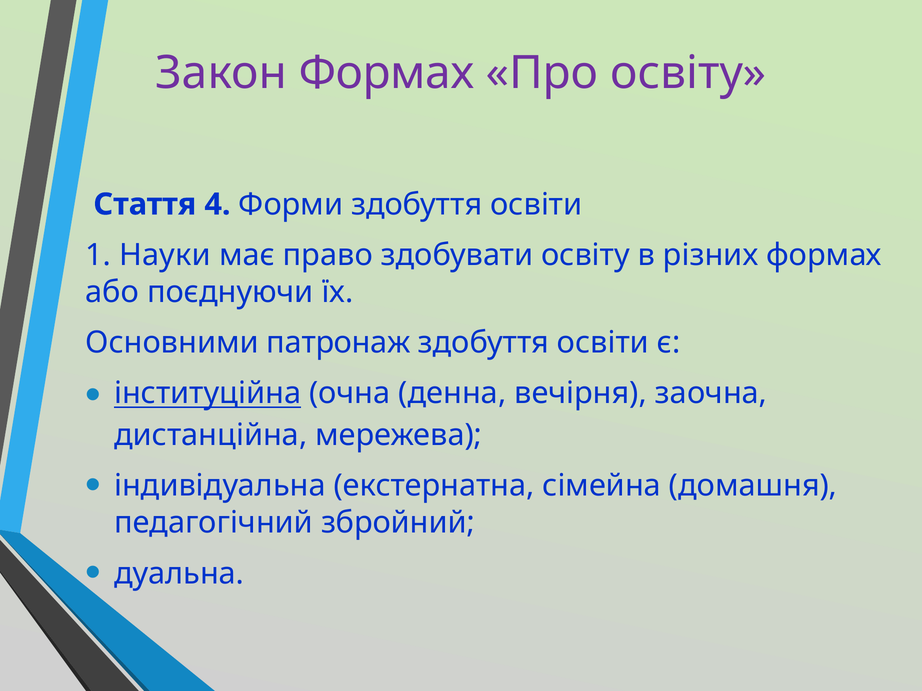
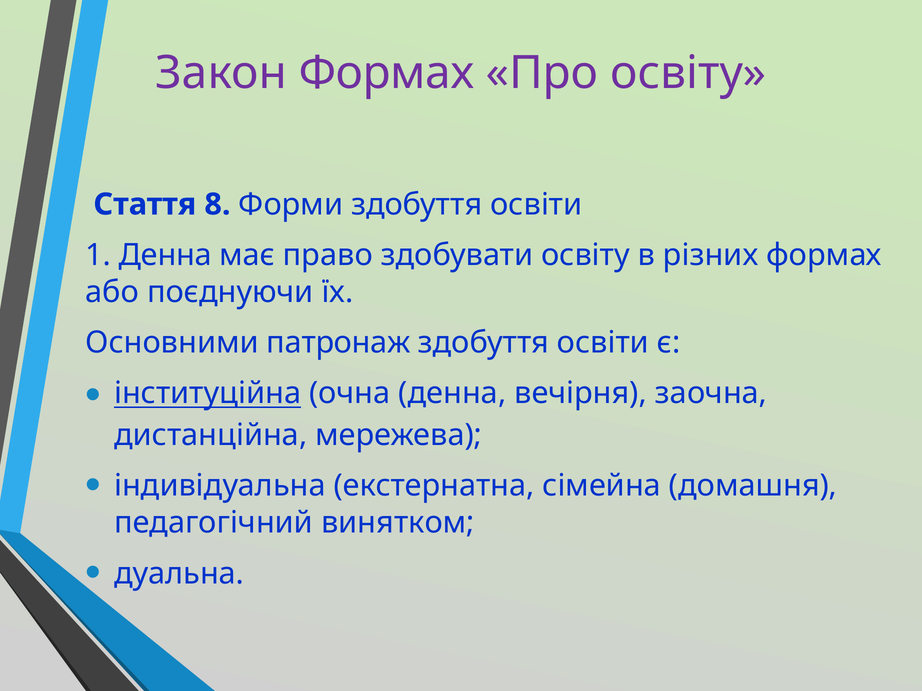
4: 4 -> 8 (217, 205)
1 Науки: Науки -> Денна (165, 255)
збройний: збройний -> винятком (398, 523)
